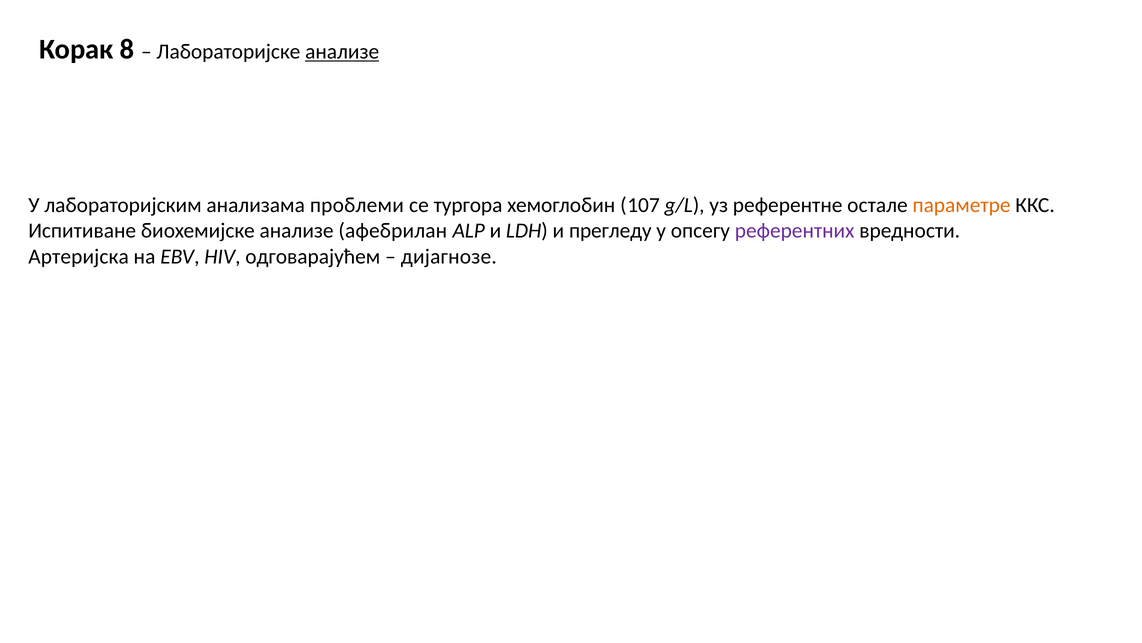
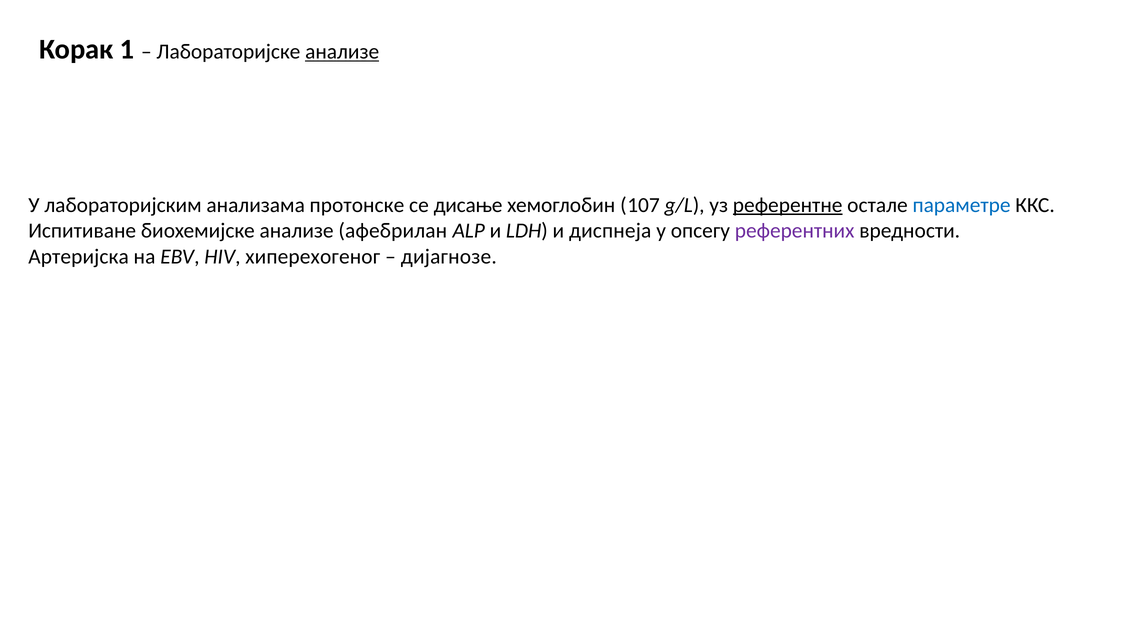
8: 8 -> 1 (127, 49)
проблеми: проблеми -> протонске (357, 205)
тургора: тургора -> дисање (468, 205)
референтне underline: none -> present (788, 205)
параметре colour: orange -> blue (962, 205)
прегледу: прегледу -> диспнеја (610, 231)
одговарајућем: одговарајућем -> хиперехoгеног (313, 256)
